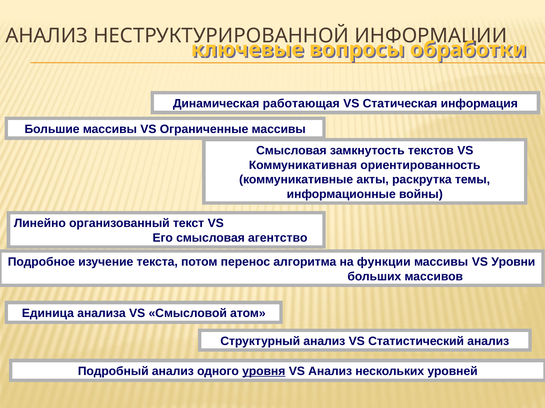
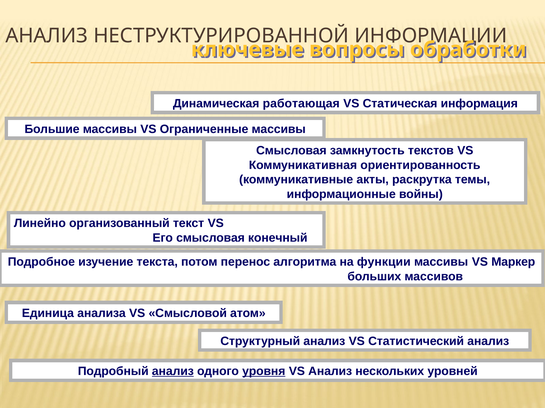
агентство: агентство -> конечный (278, 238)
Уровни: Уровни -> Маркер (513, 262)
анализ underline: none -> present (173, 372)
